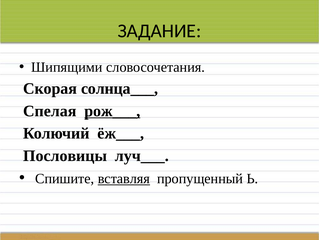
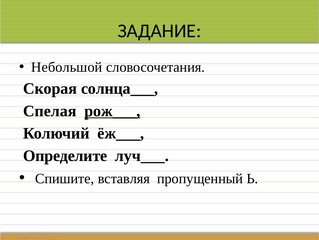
Шипящими: Шипящими -> Небольшой (67, 67)
Пословицы: Пословицы -> Определите (65, 155)
вставляя underline: present -> none (124, 178)
